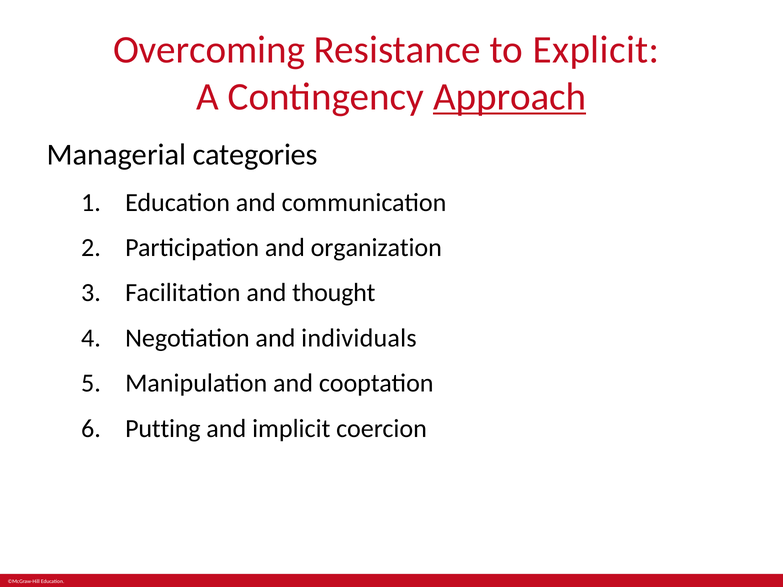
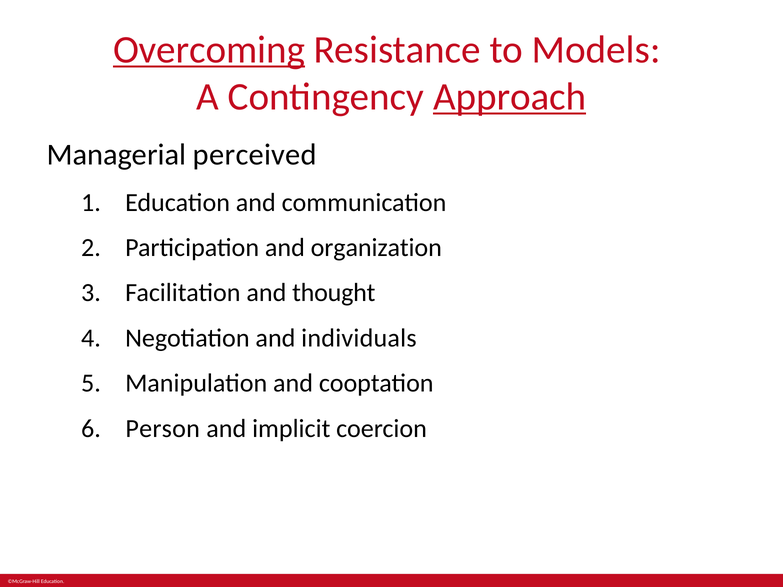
Overcoming underline: none -> present (209, 50)
Explicit: Explicit -> Models (596, 50)
categories: categories -> perceived (255, 155)
Putting: Putting -> Person (163, 429)
